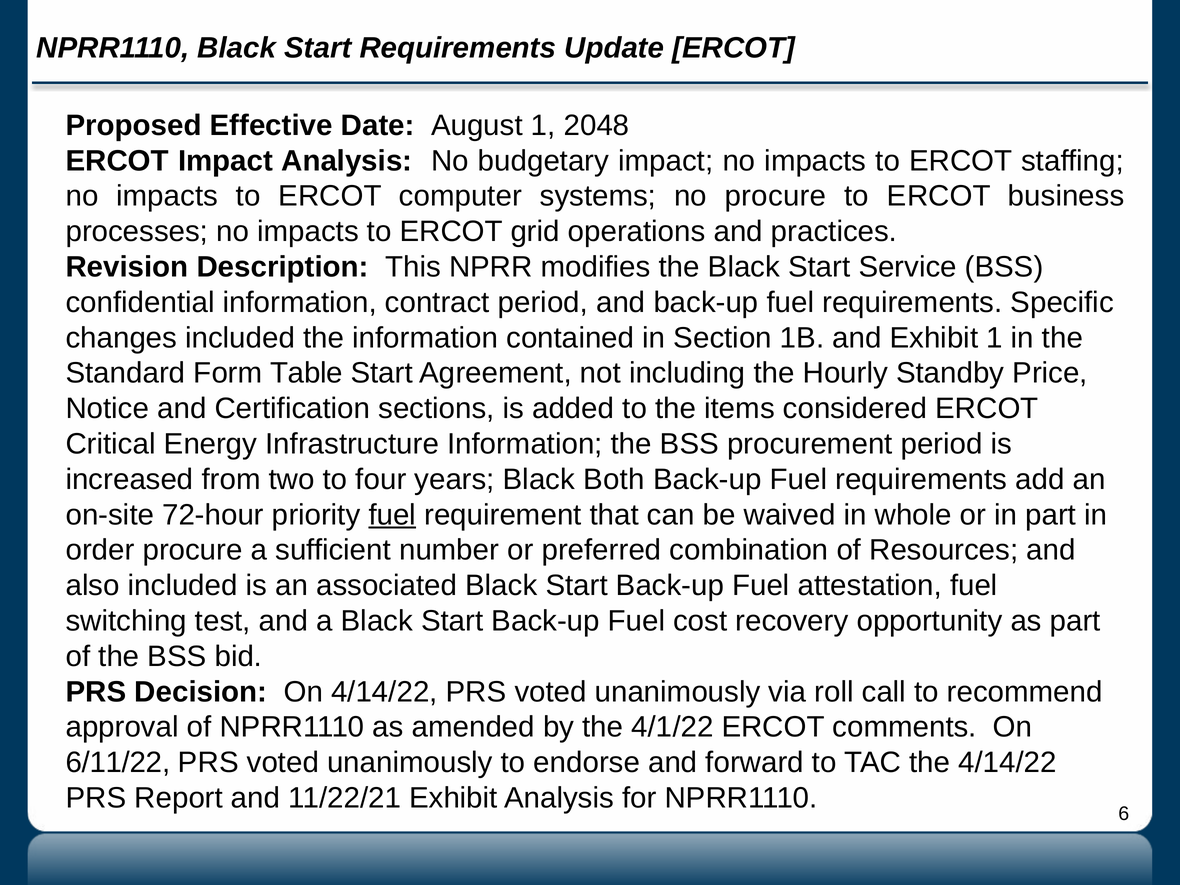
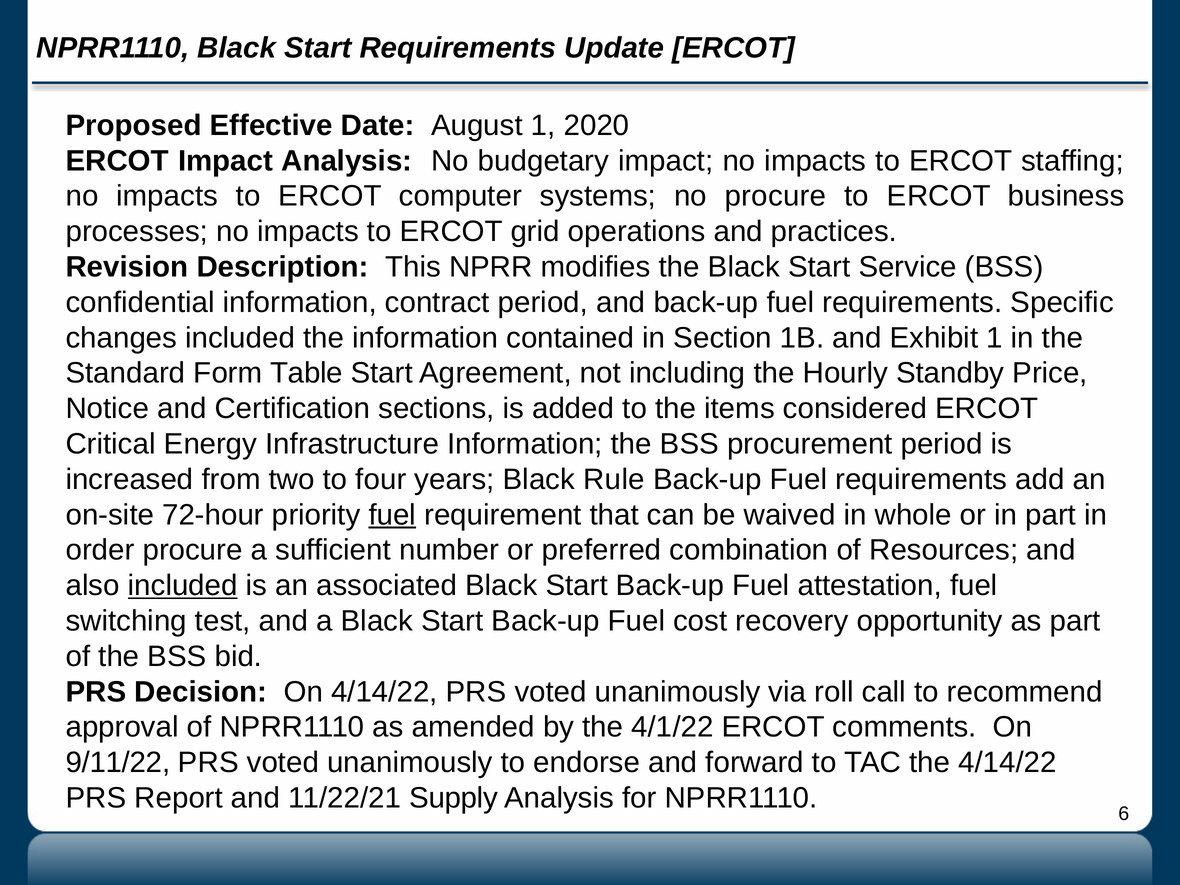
2048: 2048 -> 2020 (597, 125)
Both: Both -> Rule (614, 479)
included underline: none -> present (183, 586)
6/11/22: 6/11/22 -> 9/11/22 (118, 763)
11/22/21 Exhibit: Exhibit -> Supply (453, 798)
